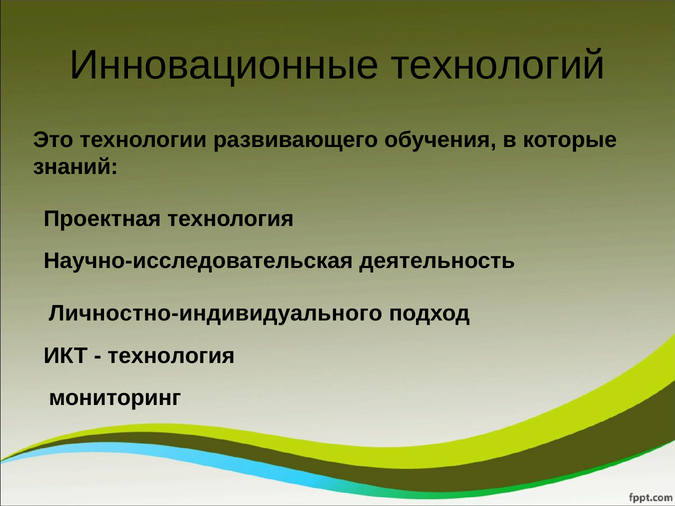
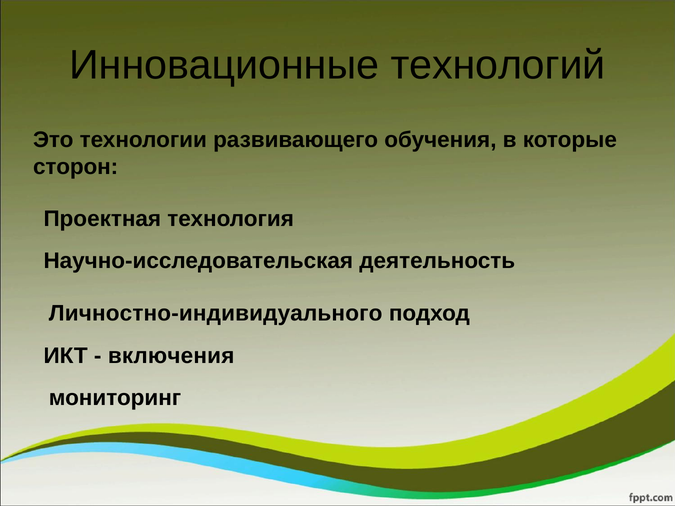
знаний: знаний -> сторон (76, 167)
технология: технология -> включения (171, 356)
